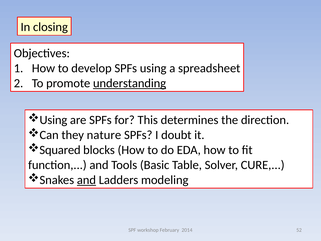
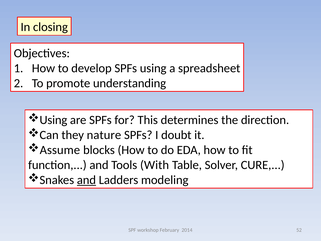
understanding underline: present -> none (130, 83)
Squared: Squared -> Assume (60, 150)
Basic: Basic -> With (155, 165)
